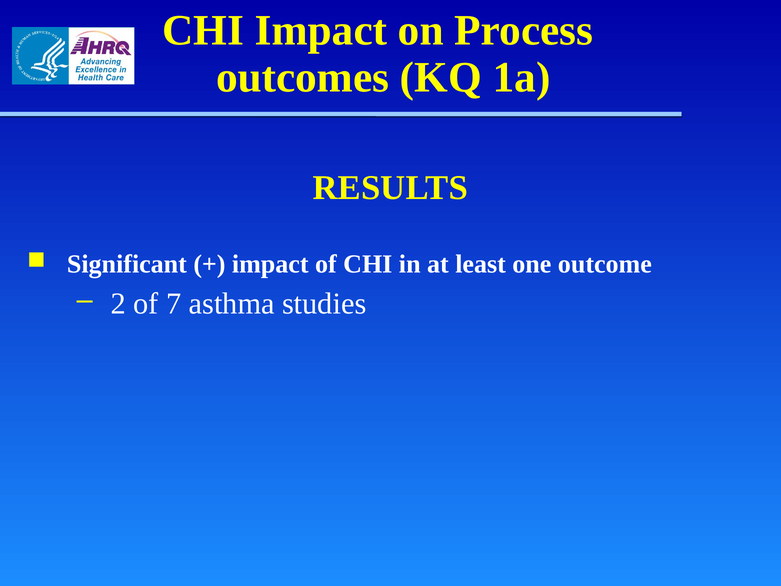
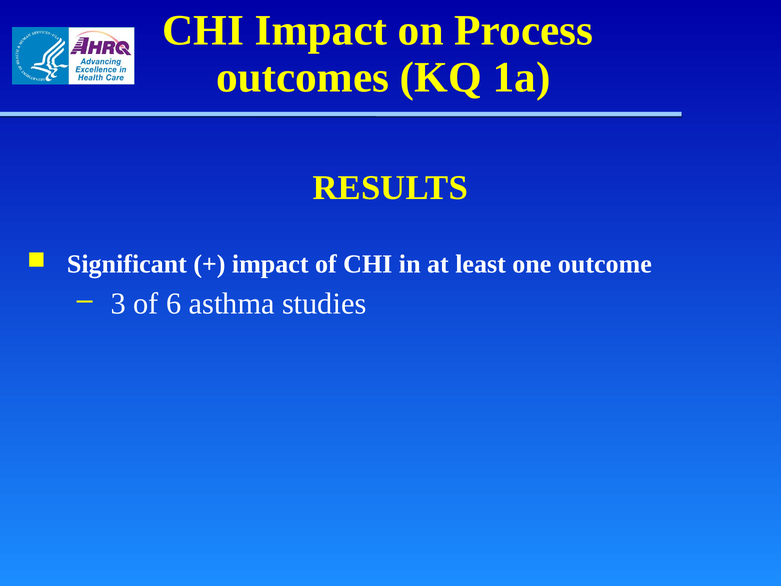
2: 2 -> 3 (118, 304)
7: 7 -> 6 (174, 304)
